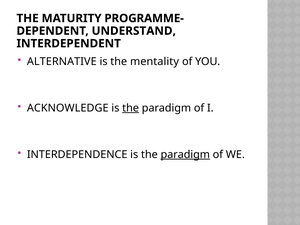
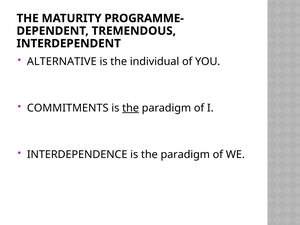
UNDERSTAND: UNDERSTAND -> TREMENDOUS (134, 31)
mentality: mentality -> individual (155, 62)
ACKNOWLEDGE: ACKNOWLEDGE -> COMMITMENTS (68, 108)
paradigm underline: present -> none (185, 155)
